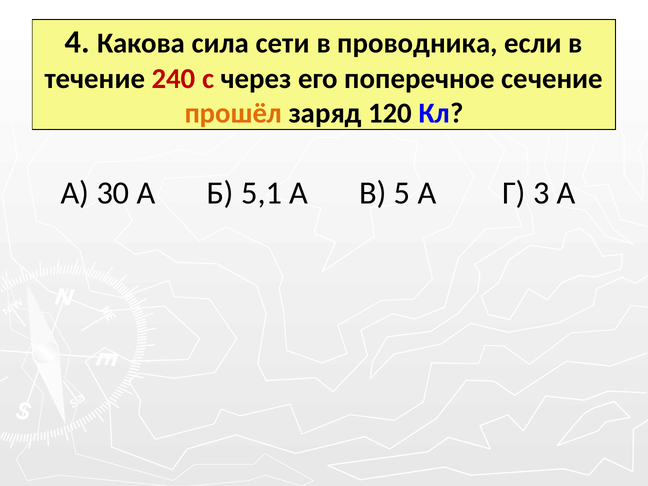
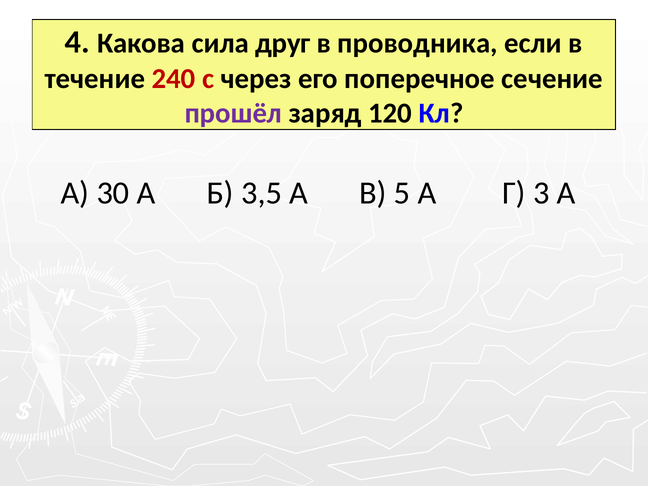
сети: сети -> друг (283, 43)
прошёл colour: orange -> purple (233, 113)
5,1: 5,1 -> 3,5 (262, 193)
